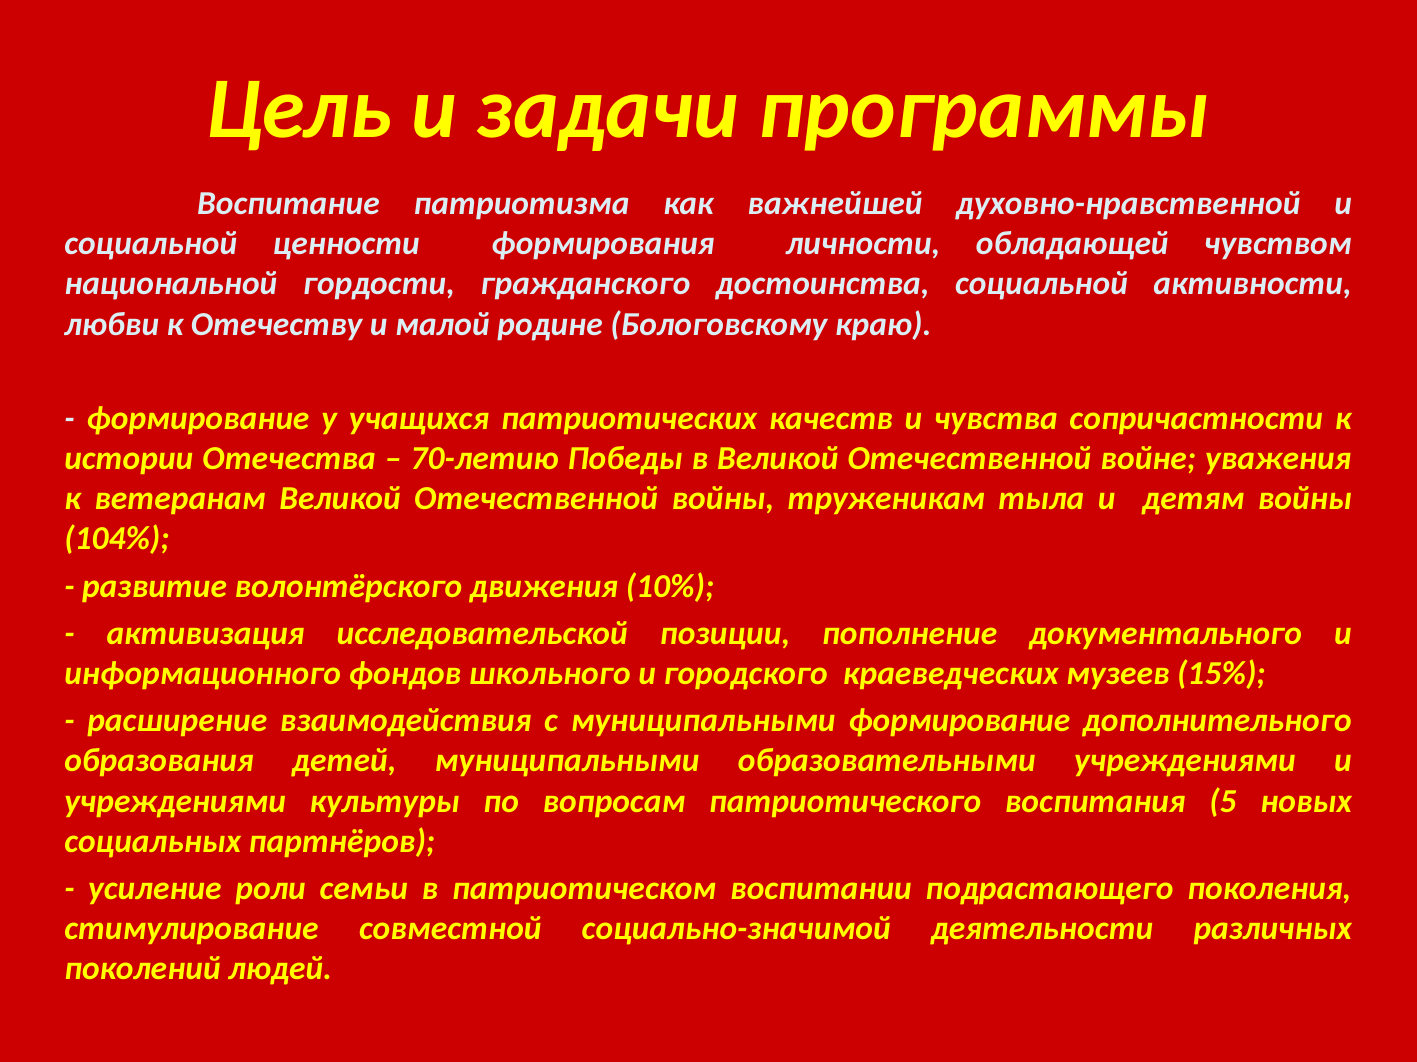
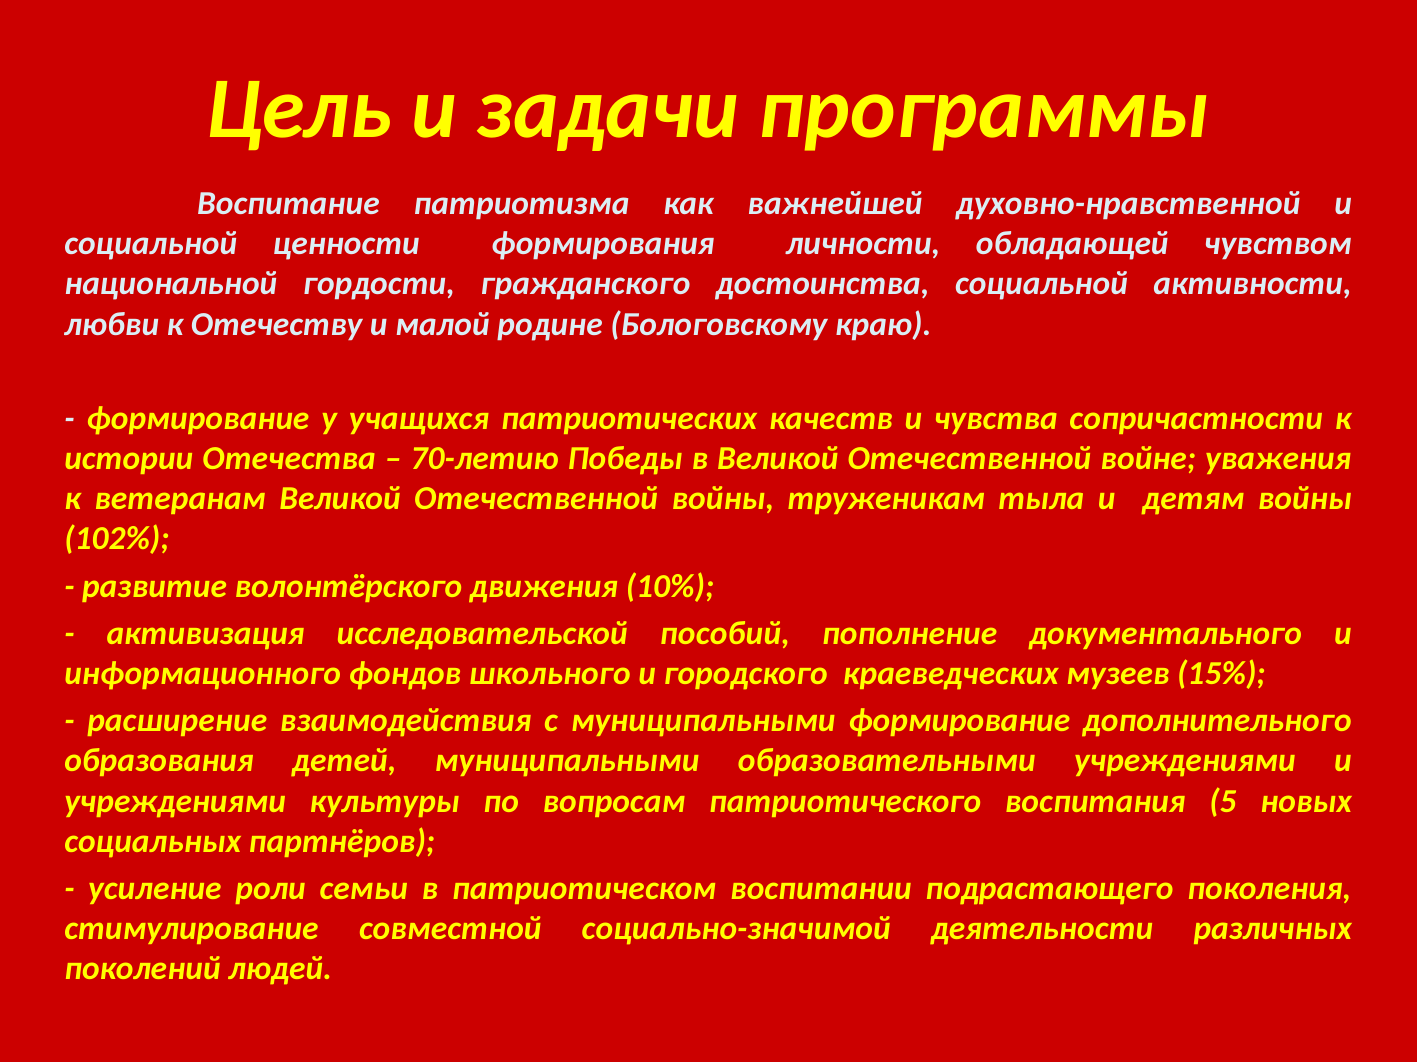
104%: 104% -> 102% (117, 539)
позиции: позиции -> пособий (725, 634)
